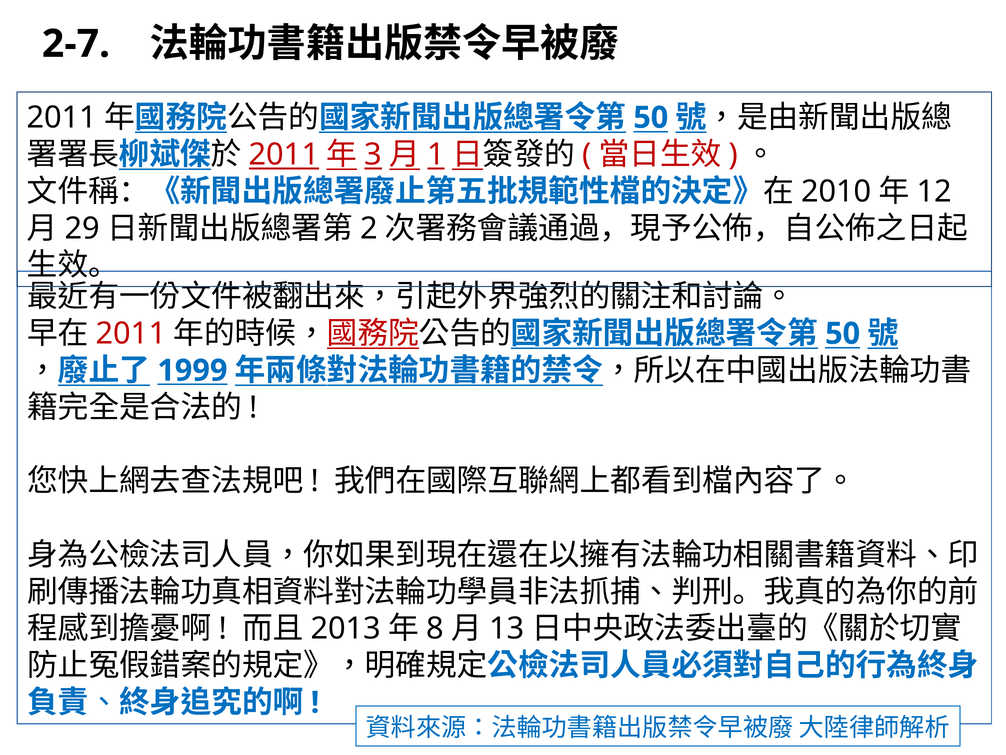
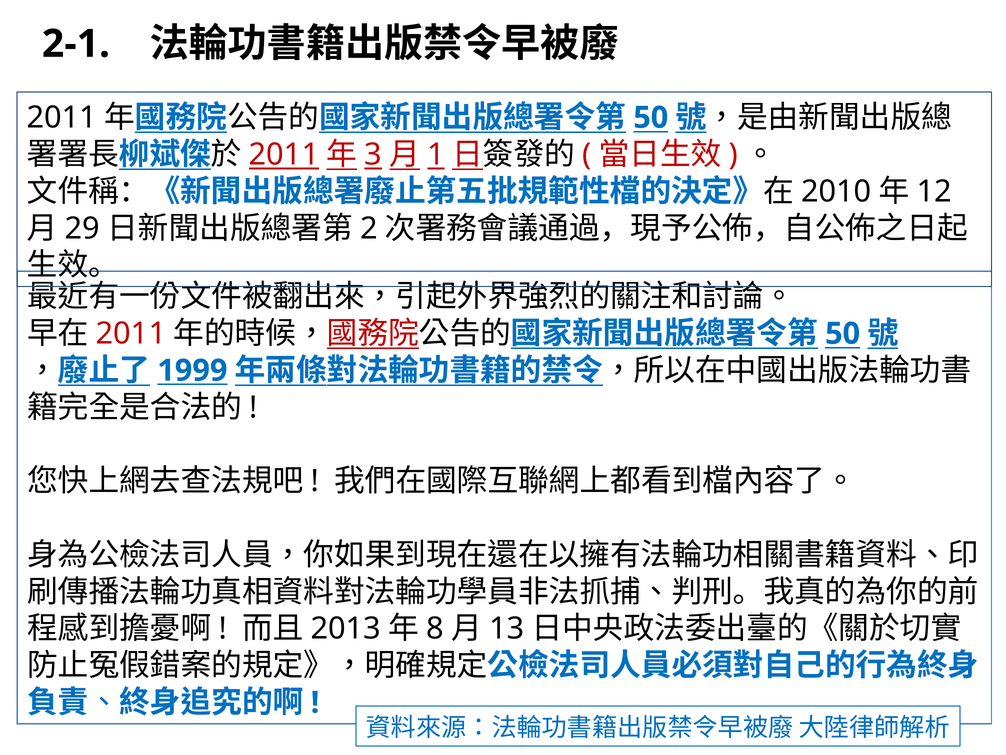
2-7: 2-7 -> 2-1 (76, 44)
